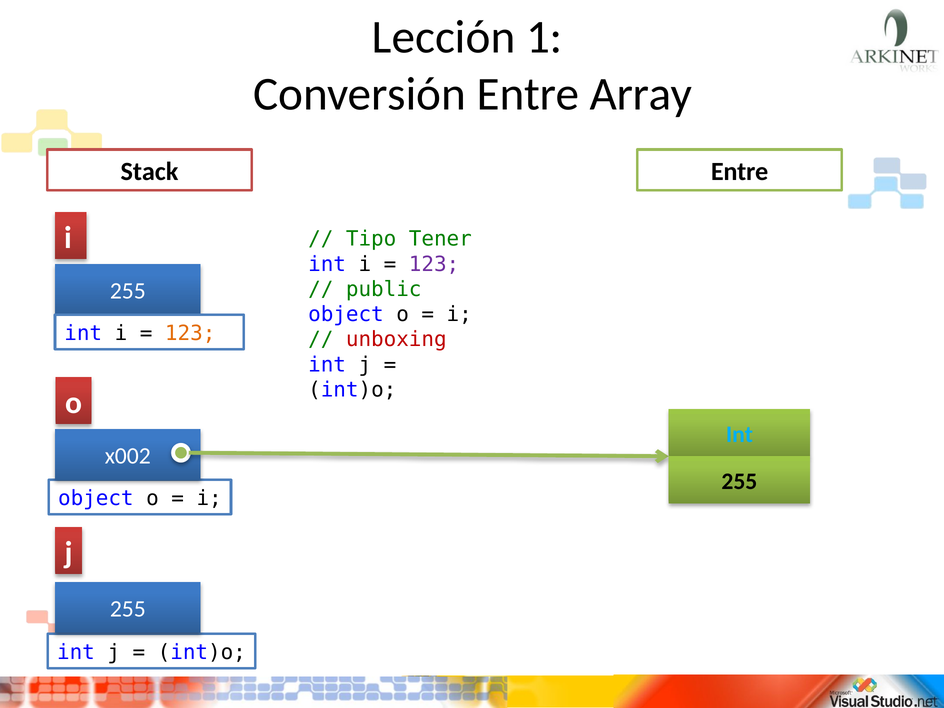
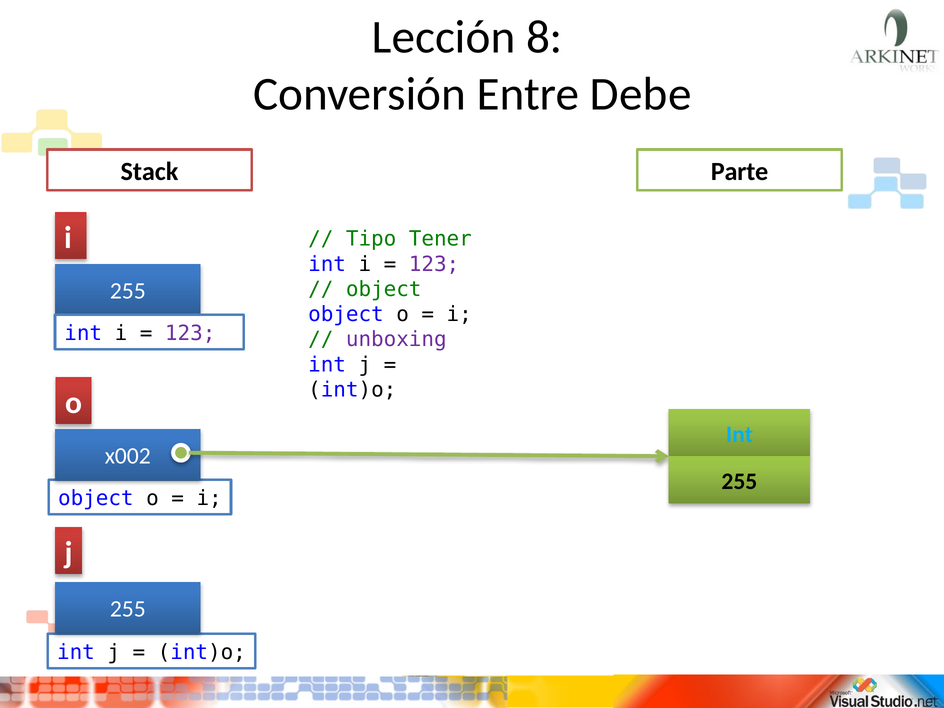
1: 1 -> 8 (544, 37)
Array: Array -> Debe (641, 94)
Entre: Entre -> Parte (740, 172)
public: public -> object (384, 289)
123 colour: orange -> purple (190, 333)
unboxing colour: red -> purple (396, 340)
